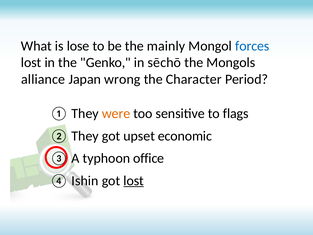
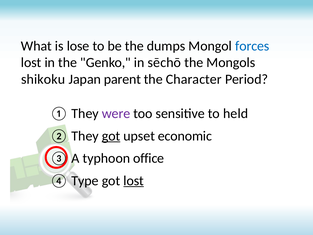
mainly: mainly -> dumps (166, 46)
alliance: alliance -> shikoku (43, 79)
wrong: wrong -> parent (122, 79)
were colour: orange -> purple (116, 113)
flags: flags -> held (236, 113)
got underline: none -> present (111, 136)
Ishin: Ishin -> Type (85, 181)
